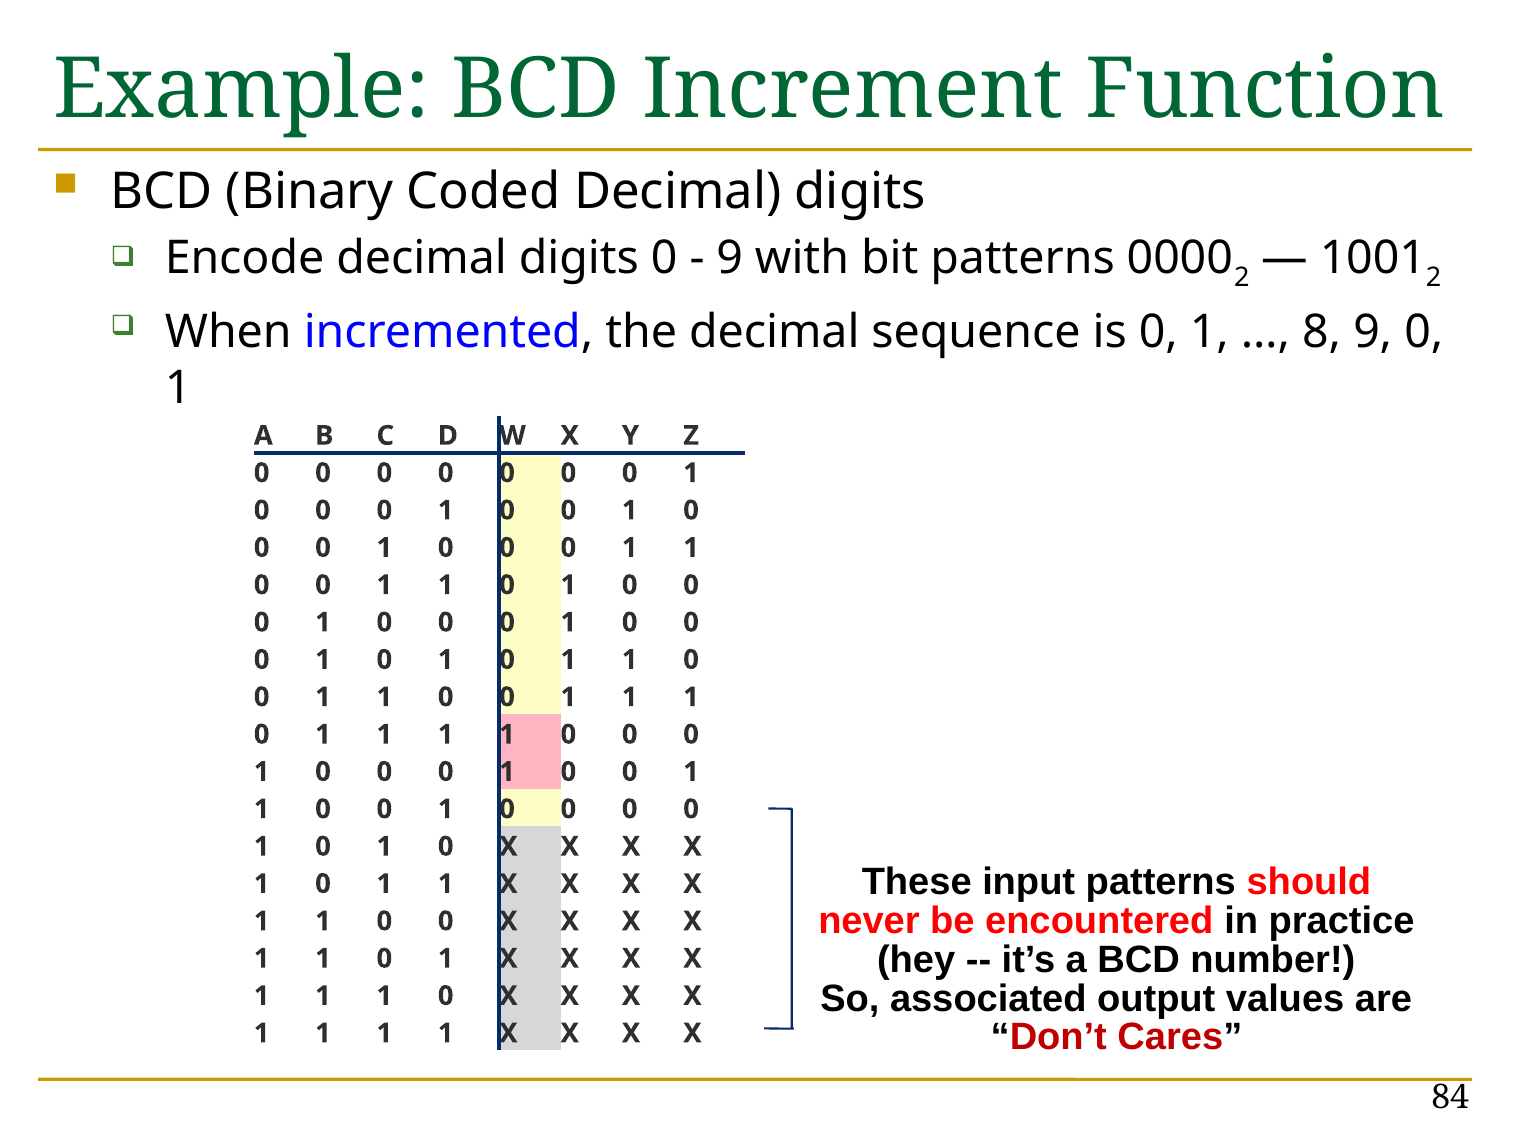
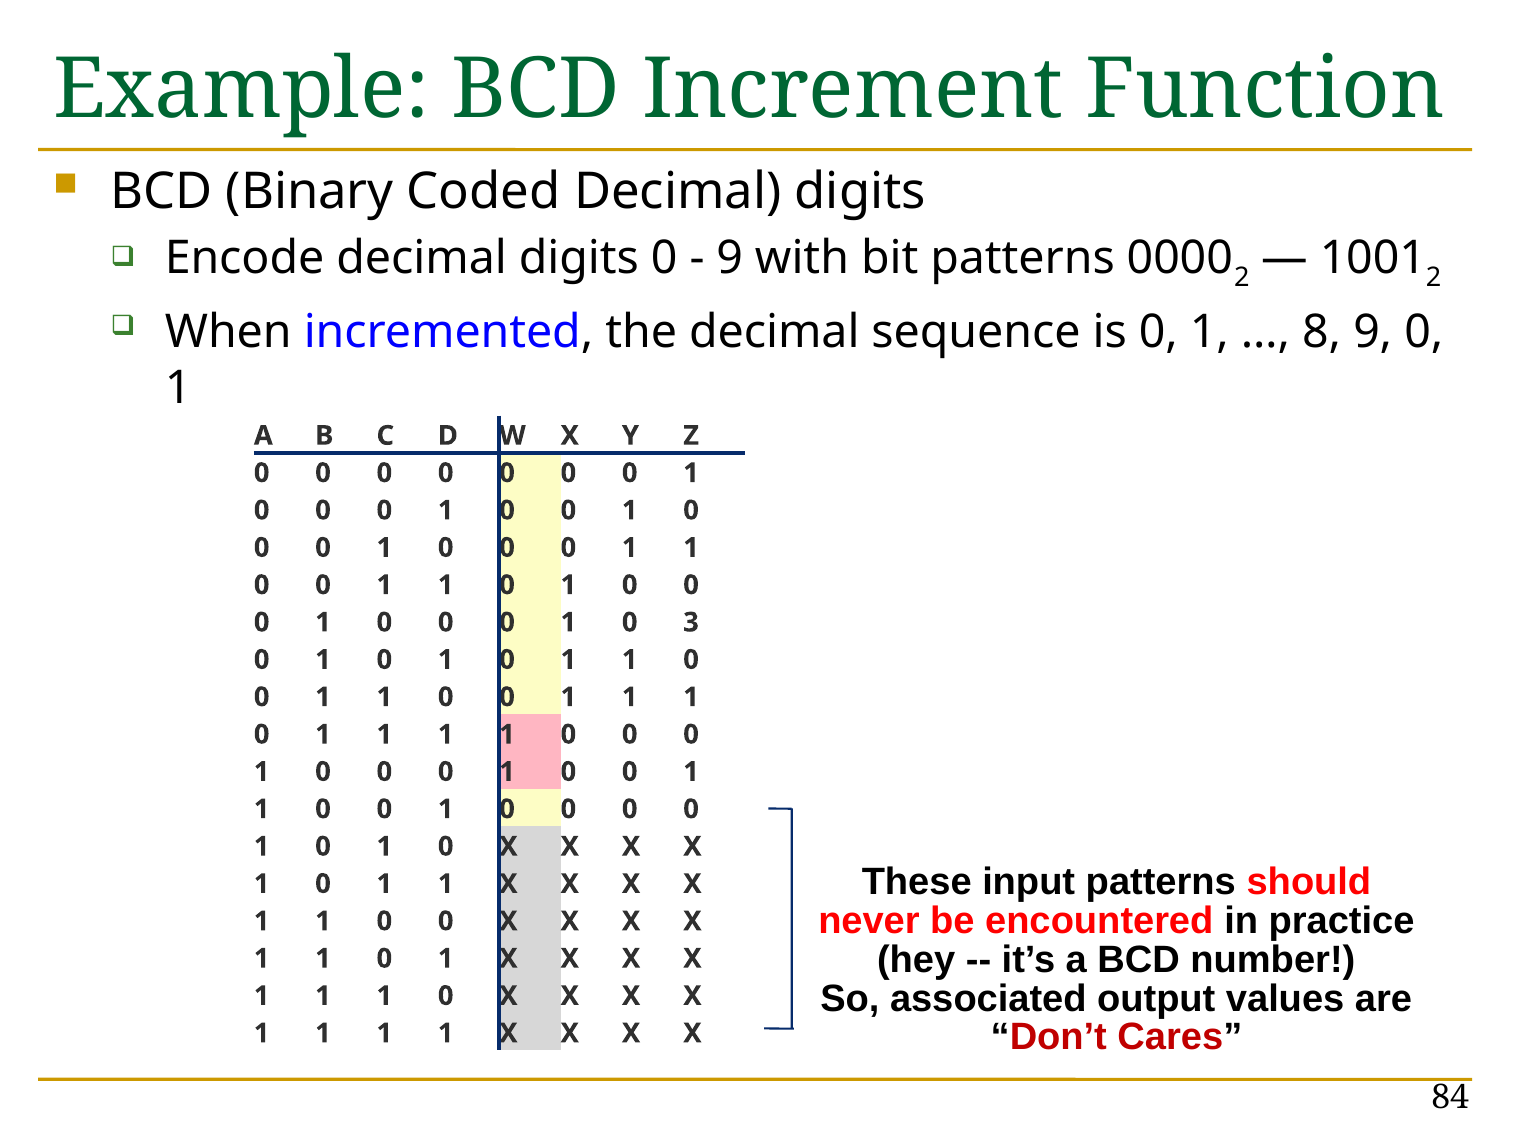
0: 0 -> 3 (691, 623)
